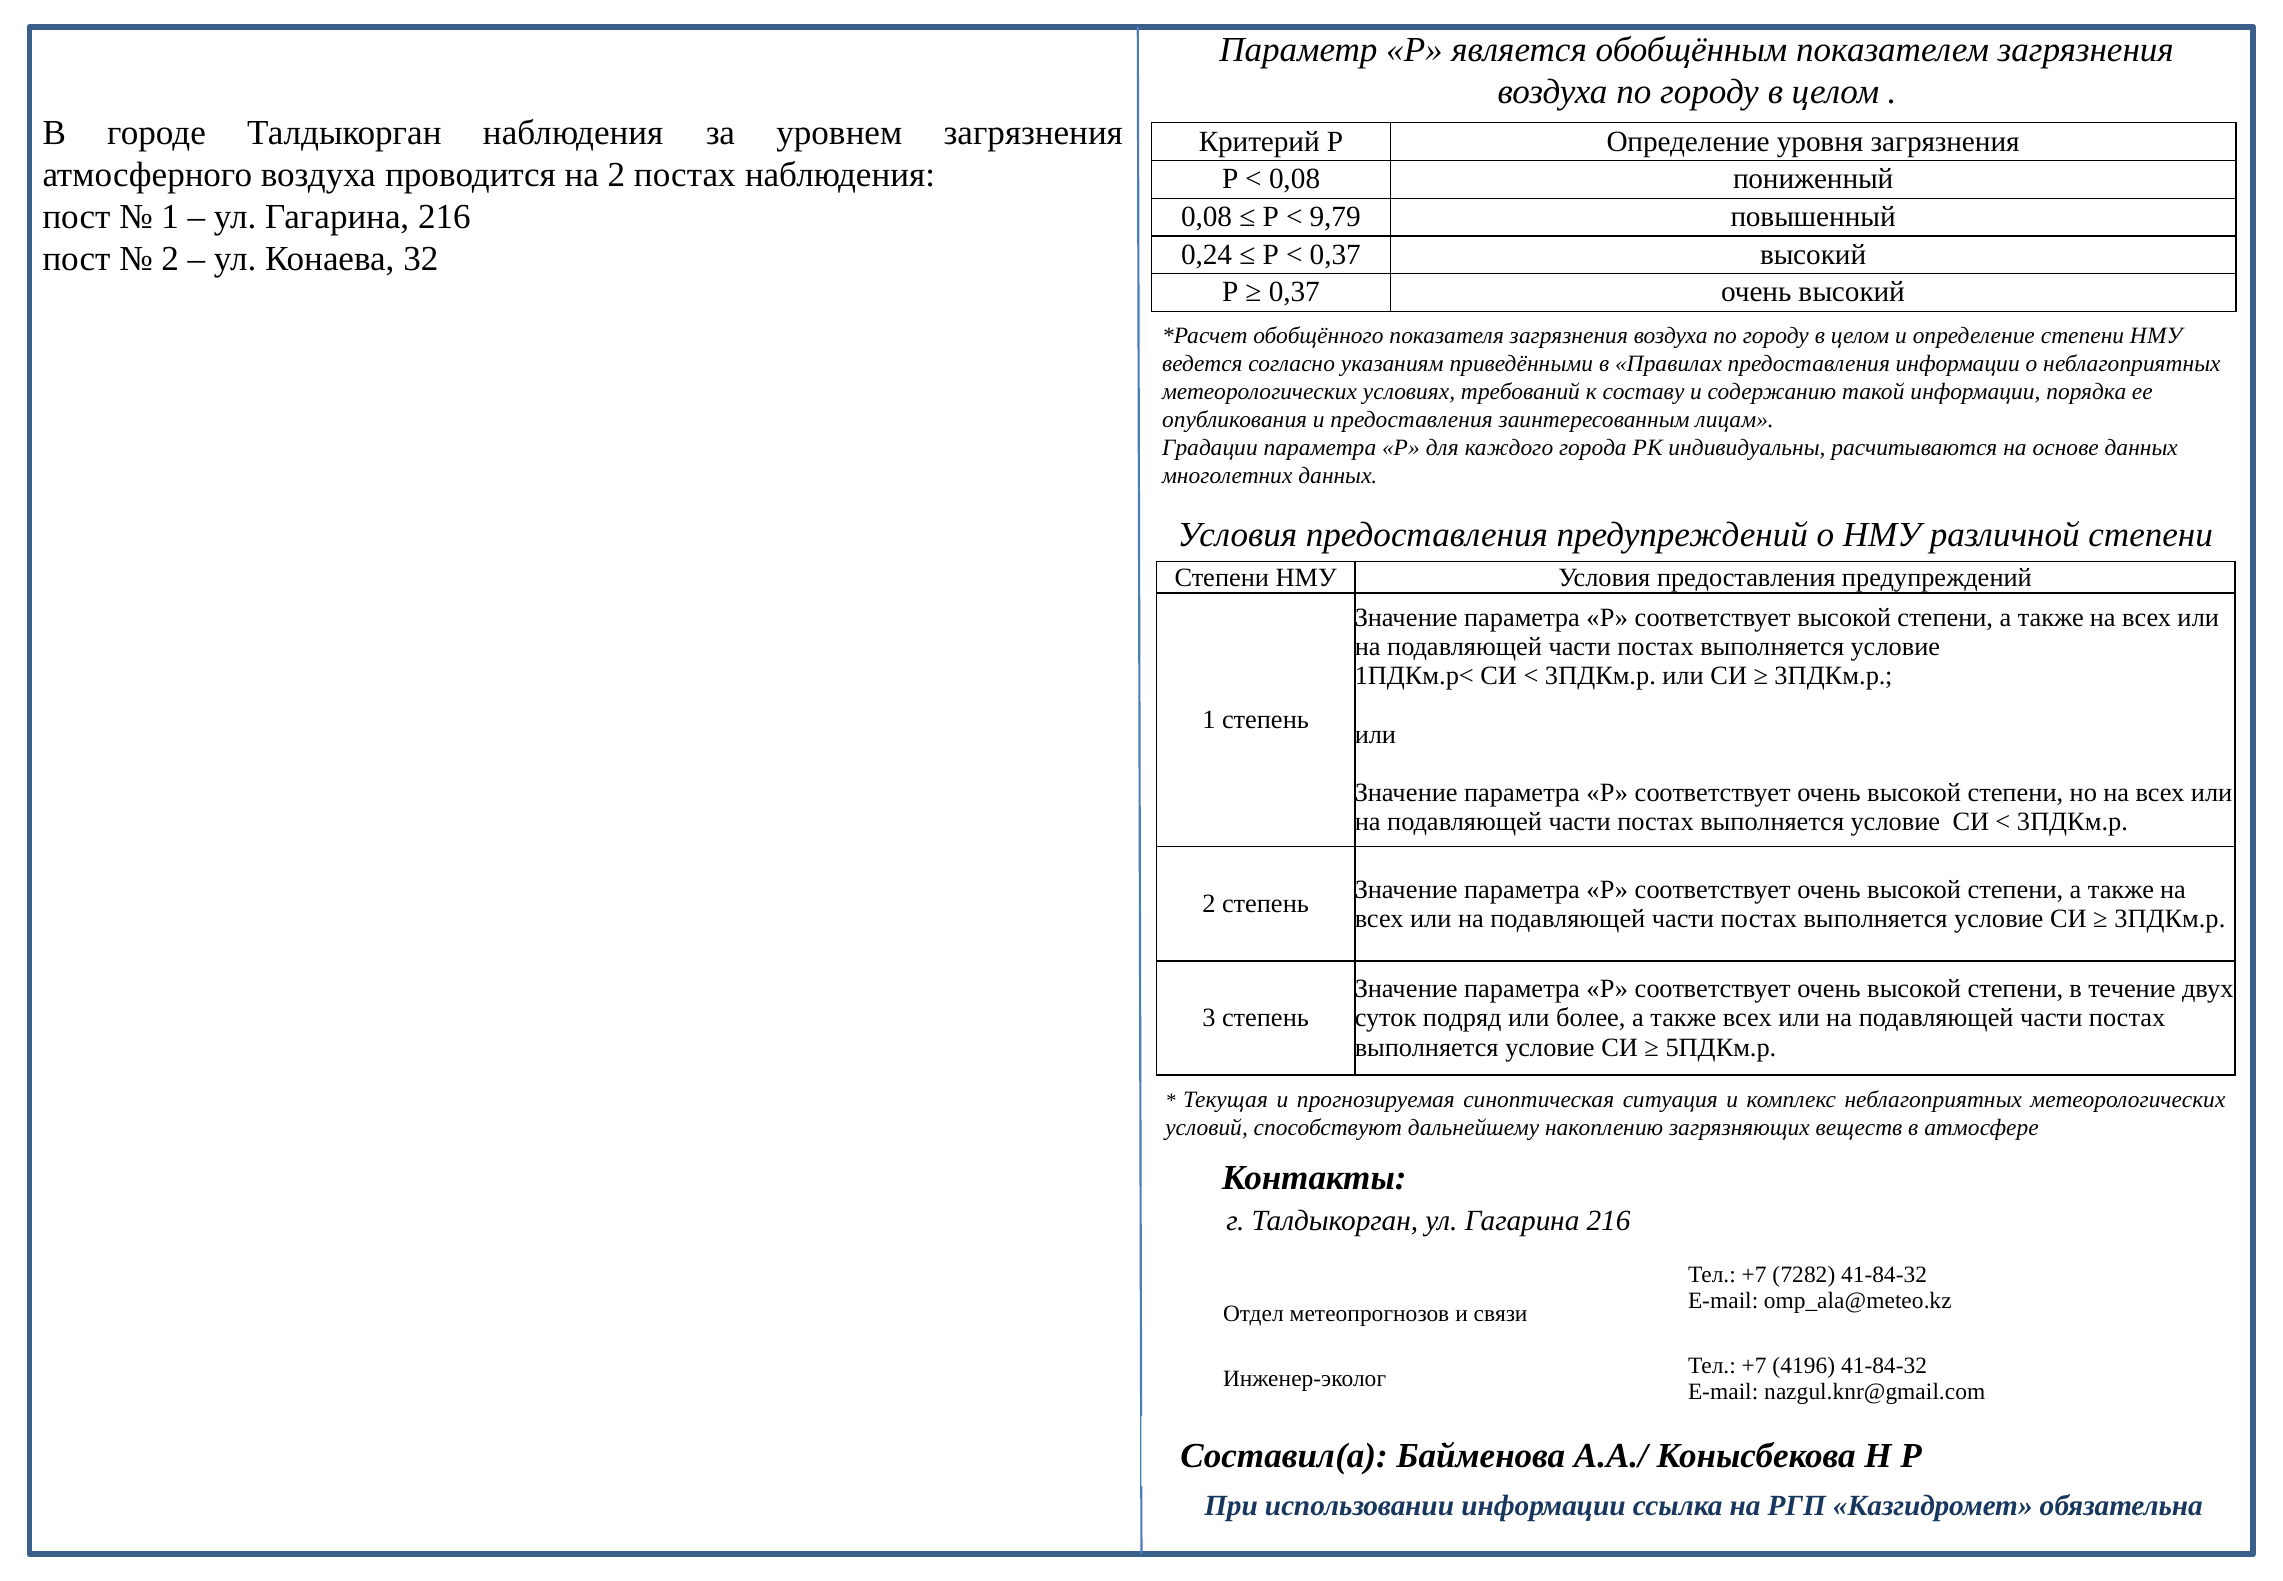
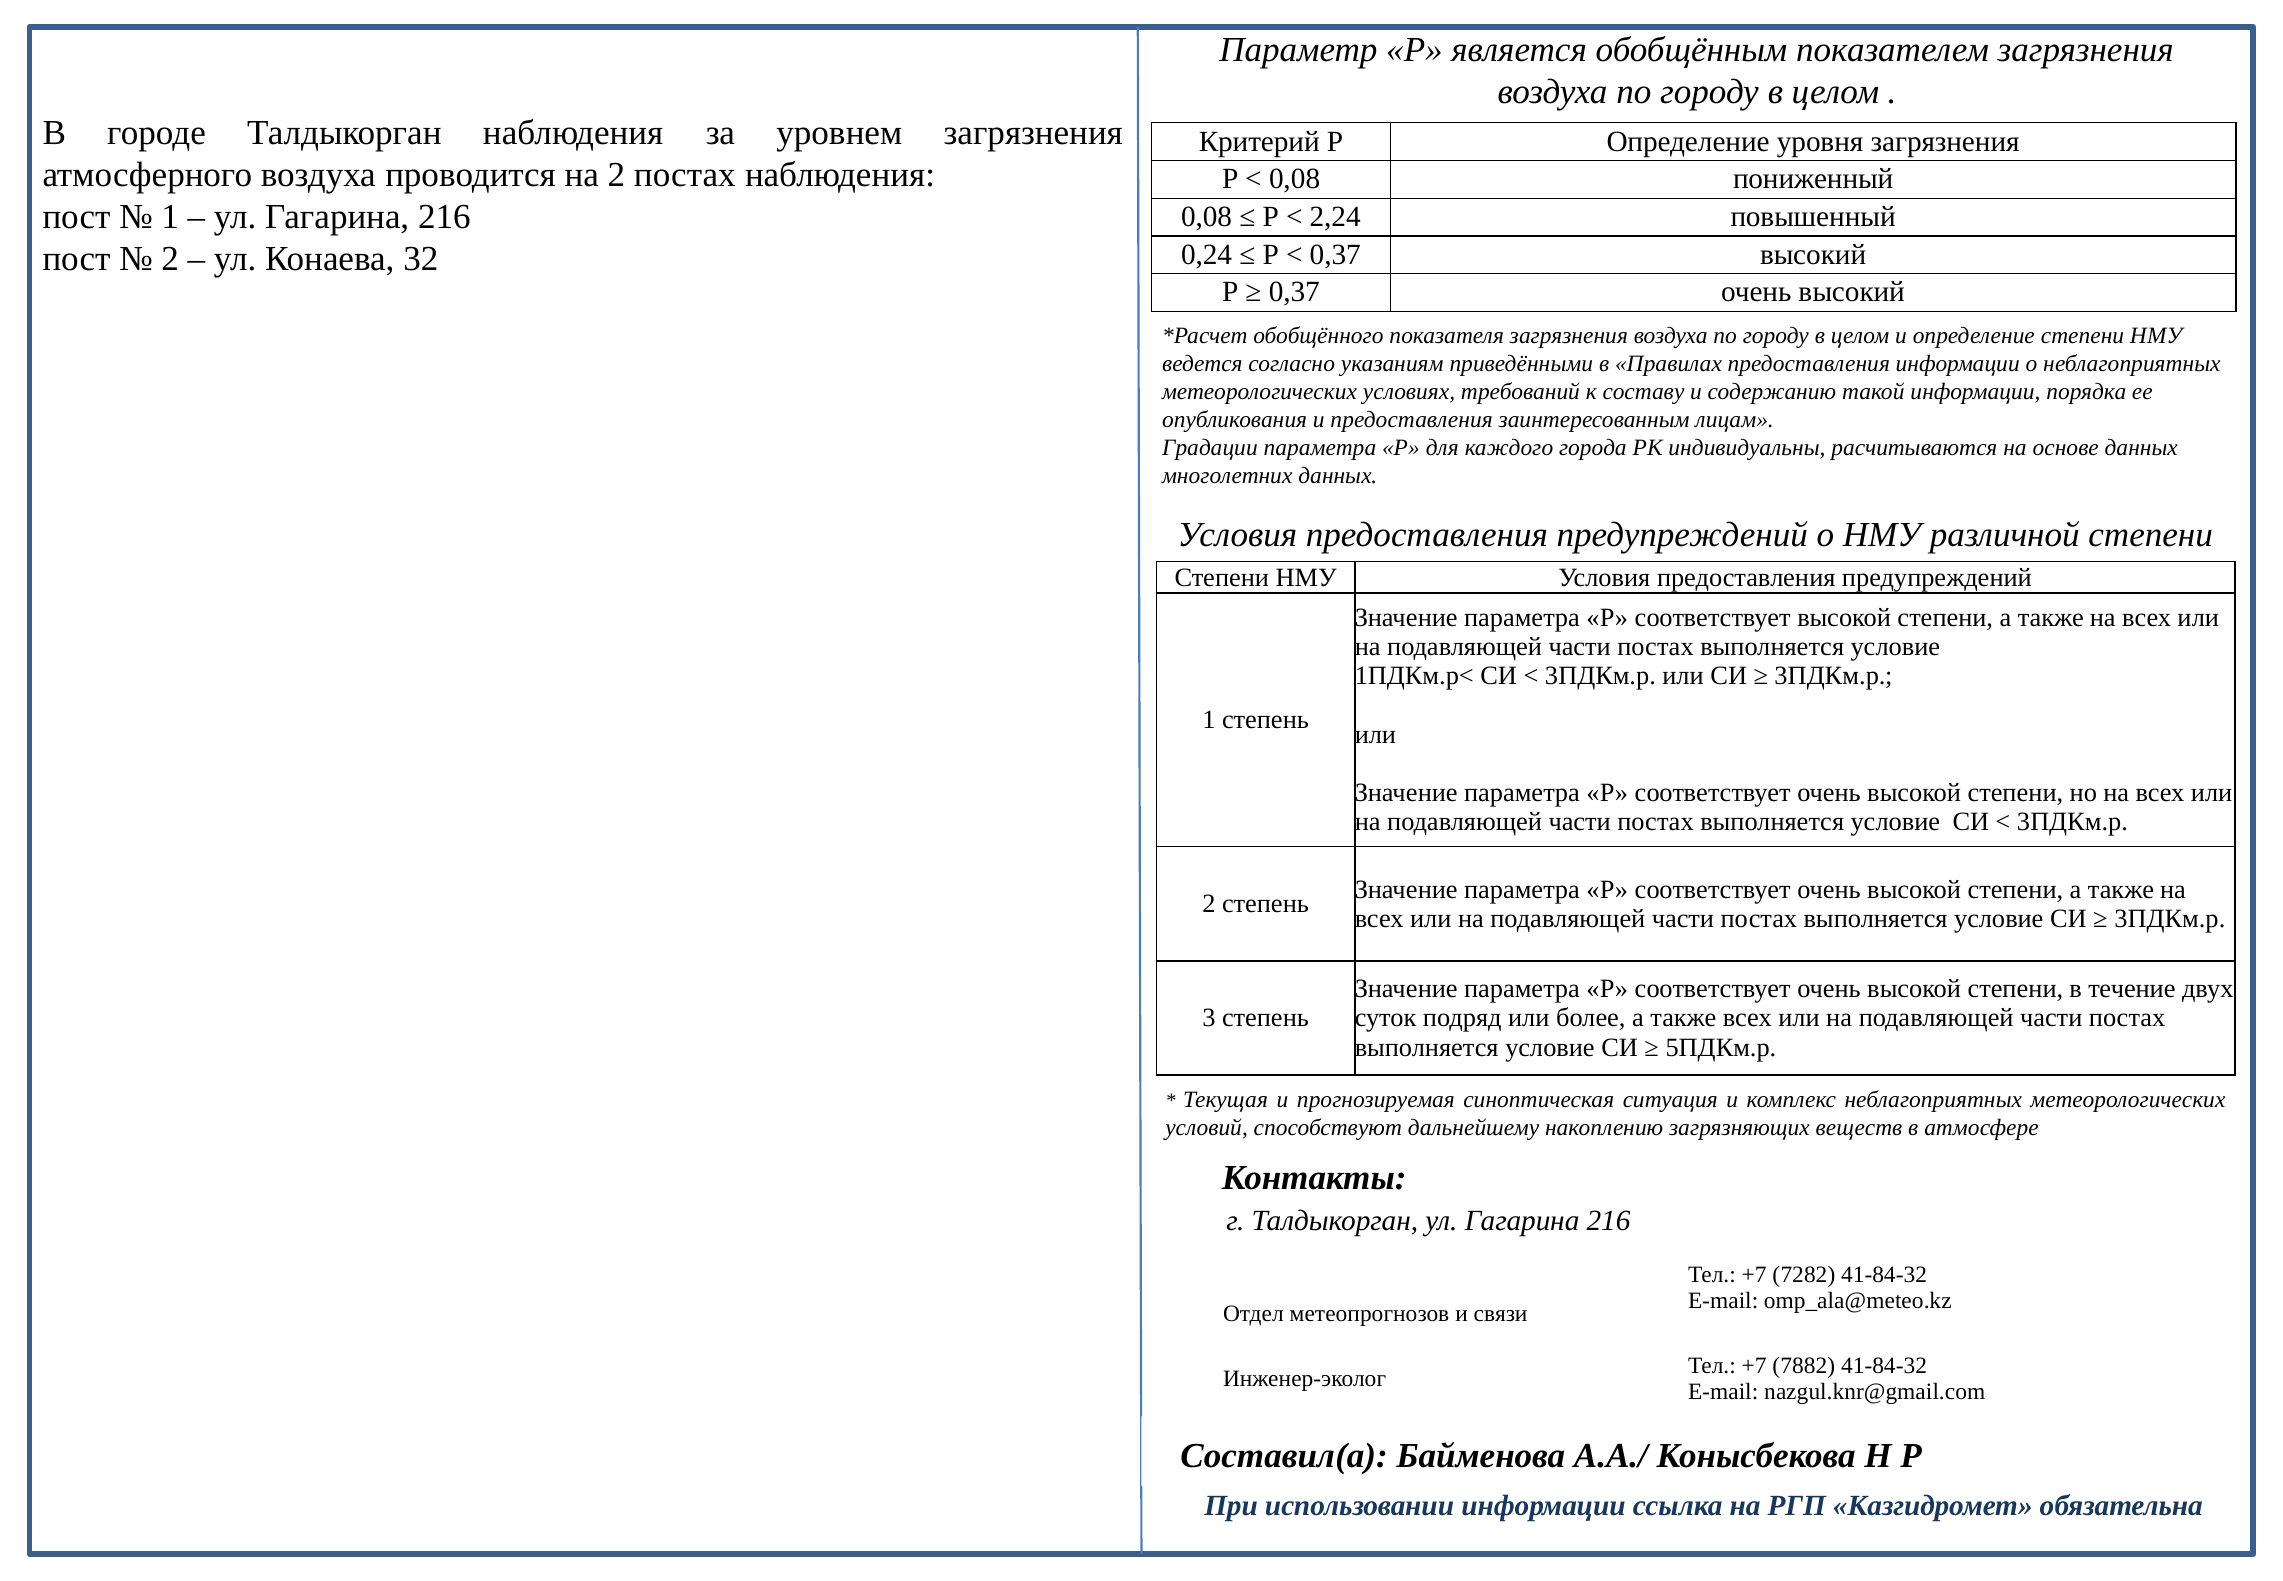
9,79: 9,79 -> 2,24 (1335, 217)
4196: 4196 -> 7882 (1804, 1365)
